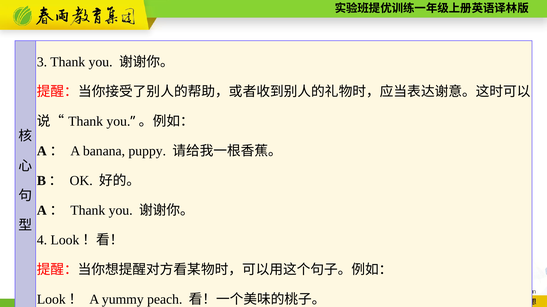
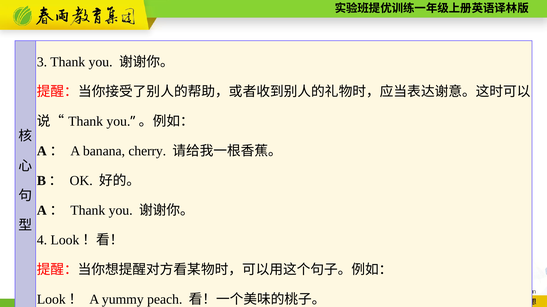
puppy: puppy -> cherry (147, 151)
